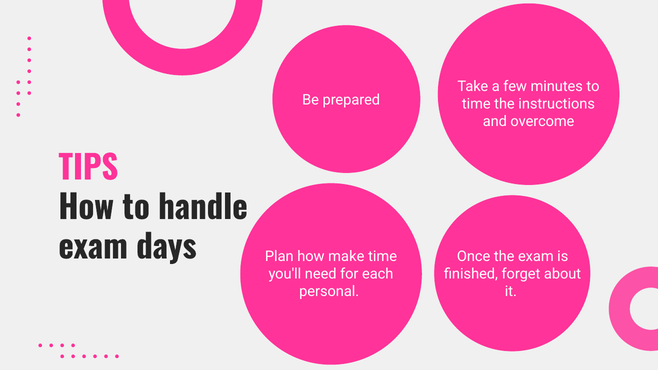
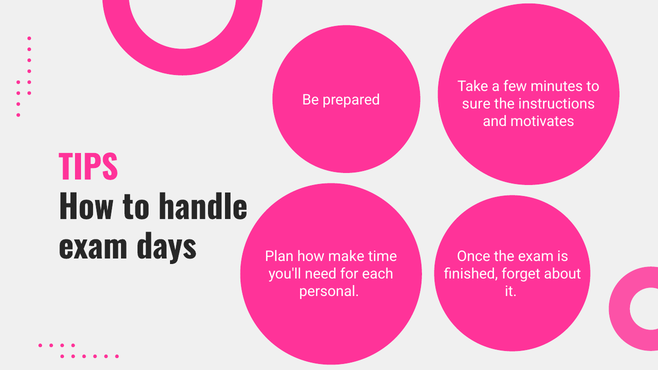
time: time -> sure (476, 104)
overcome: overcome -> motivates (542, 122)
